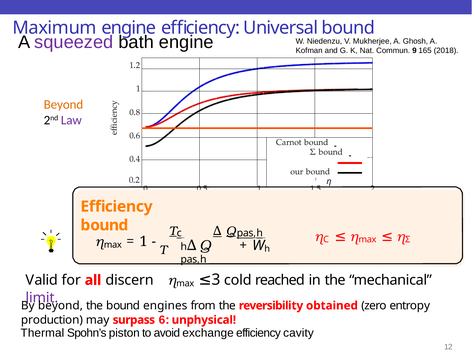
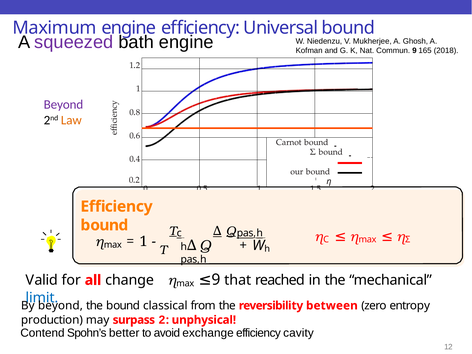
Beyond colour: orange -> purple (63, 105)
Law colour: purple -> orange (71, 120)
cold: cold -> that (238, 280)
discern: discern -> change (130, 280)
3: 3 -> 9 (216, 280)
limit colour: purple -> blue (42, 298)
engines: engines -> classical (165, 306)
obtained: obtained -> between (332, 306)
surpass 6: 6 -> 2 (162, 320)
Thermal: Thermal -> Contend (42, 333)
piston: piston -> better (124, 333)
